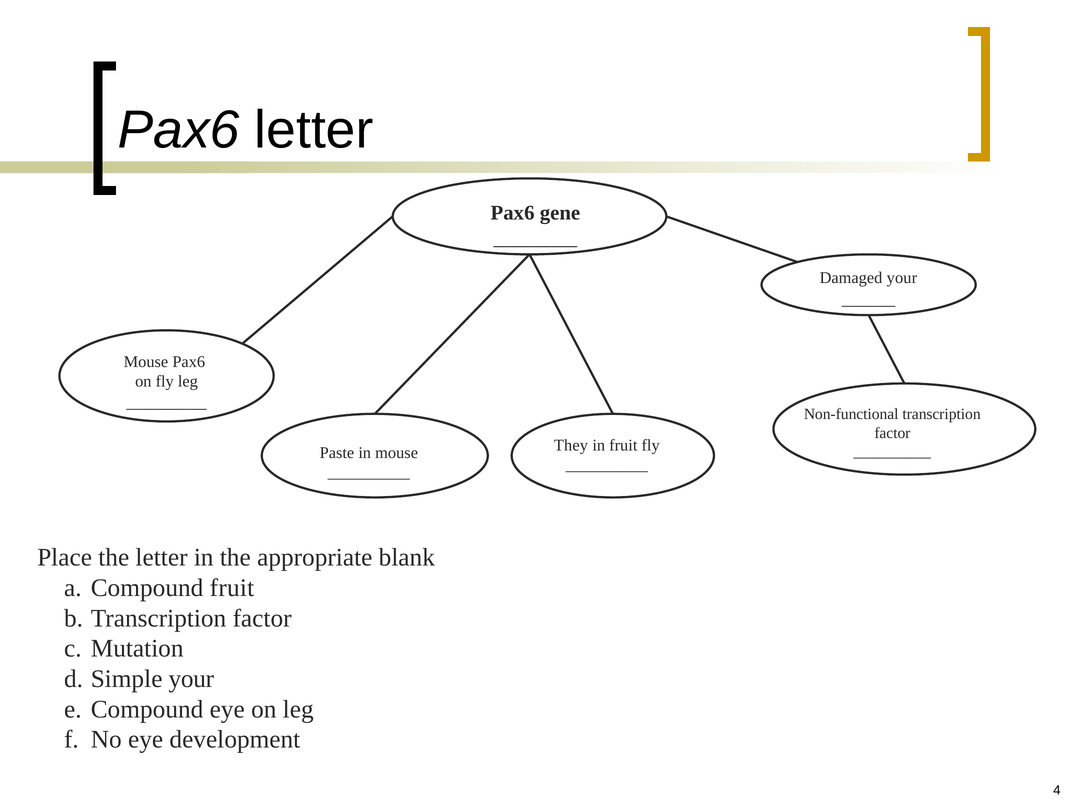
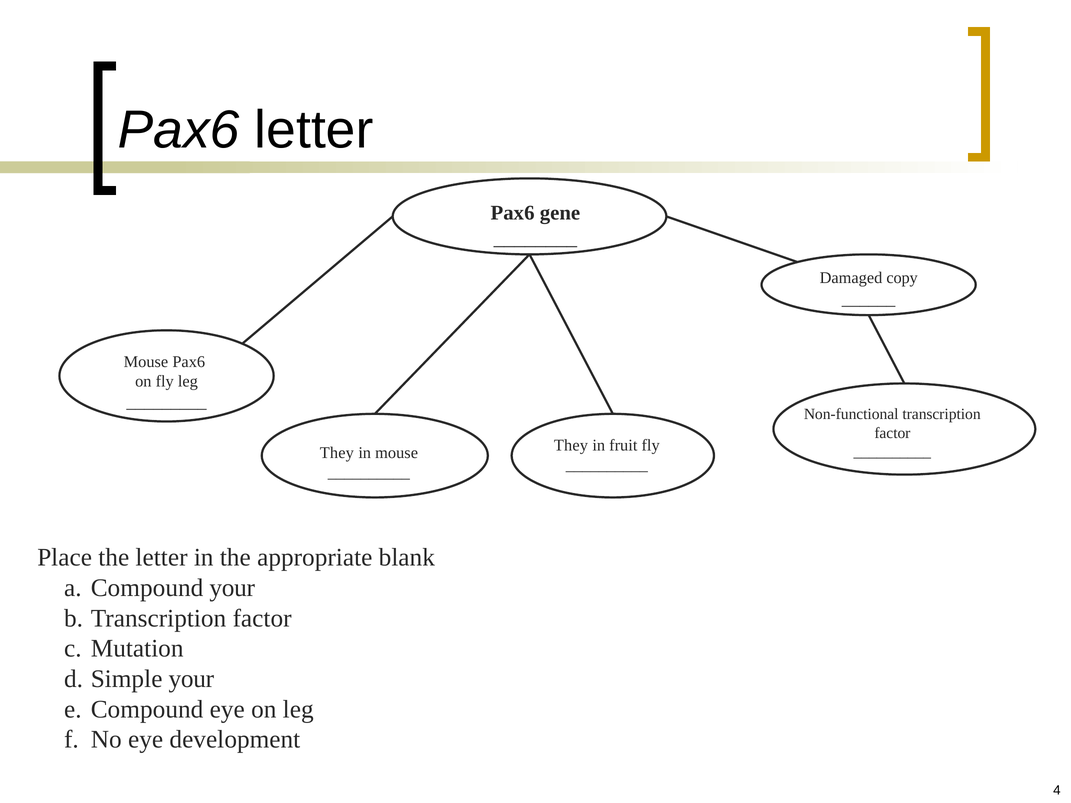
Damaged your: your -> copy (902, 278)
Paste: Paste -> They (337, 453)
Compound fruit: fruit -> your (232, 588)
